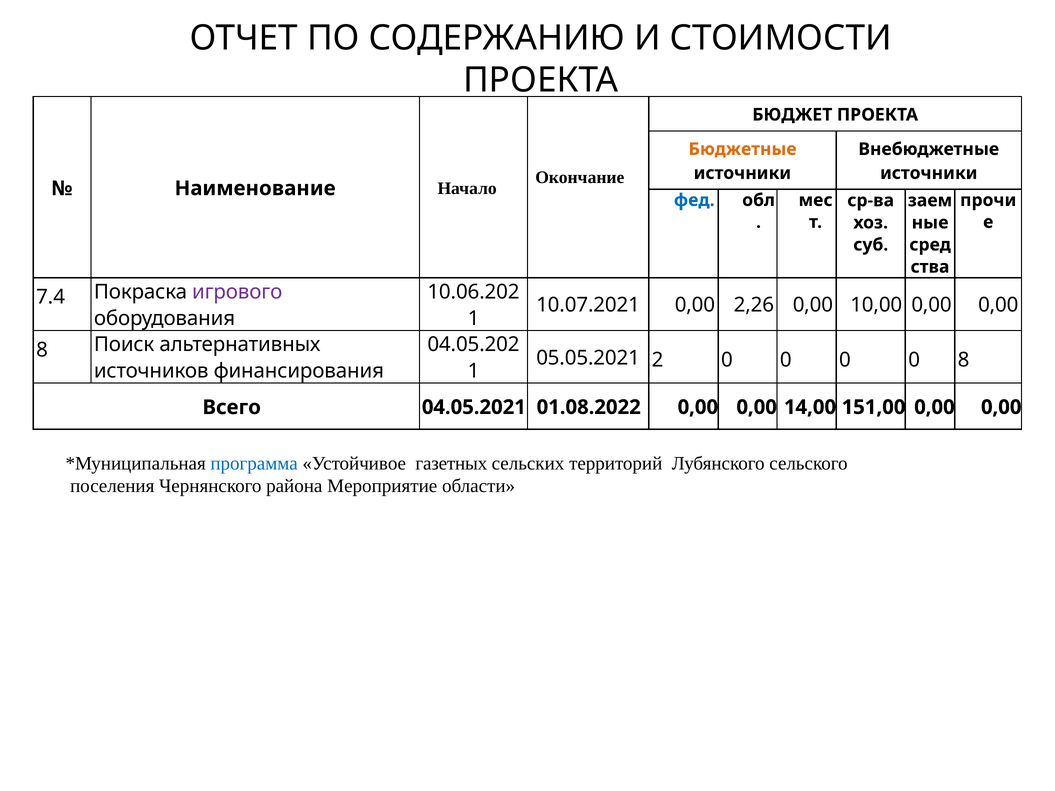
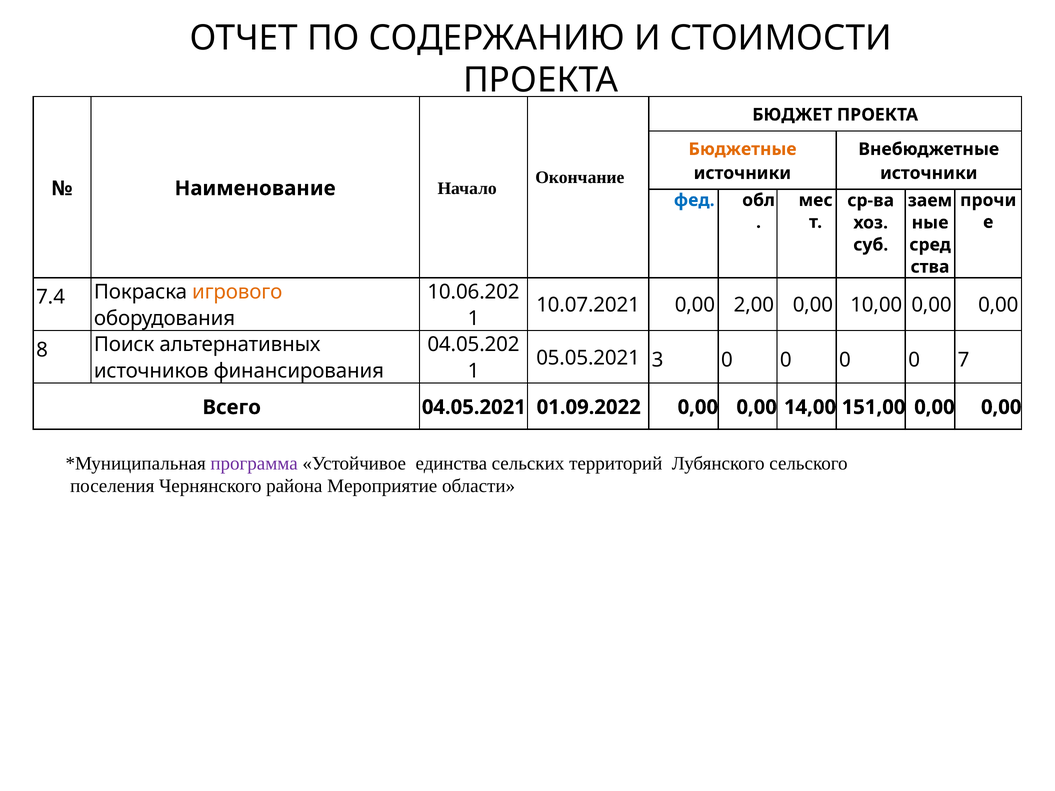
игрового colour: purple -> orange (237, 292)
2,26: 2,26 -> 2,00 (754, 305)
2: 2 -> 3 (658, 360)
0 8: 8 -> 7 (964, 360)
01.08.2022: 01.08.2022 -> 01.09.2022 (589, 407)
программа colour: blue -> purple (254, 463)
газетных: газетных -> единства (451, 463)
